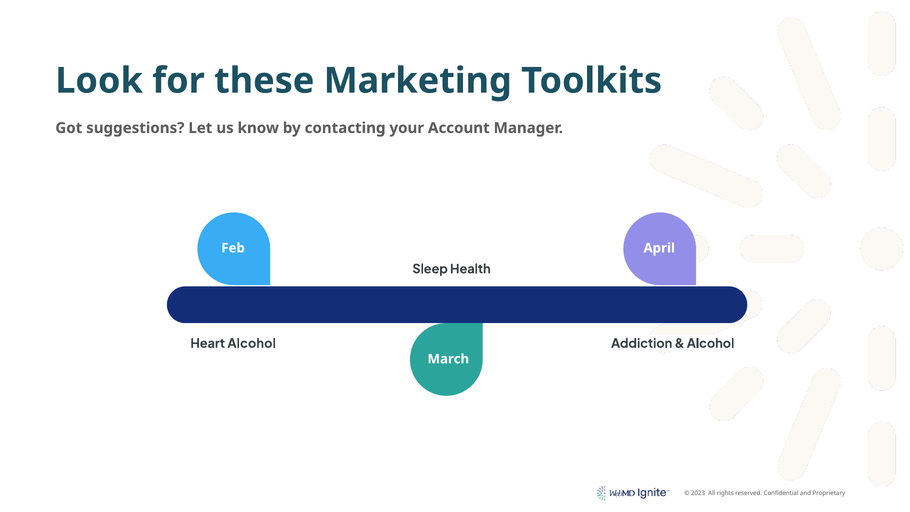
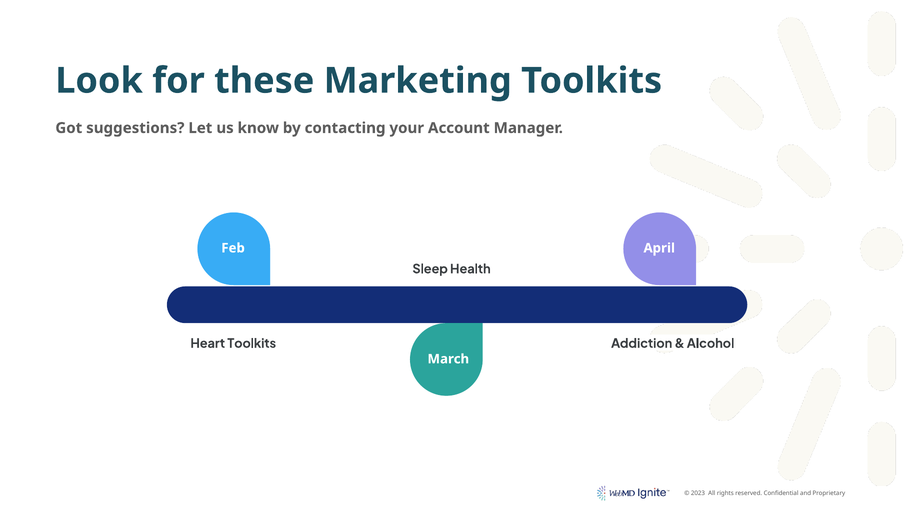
Heart Alcohol: Alcohol -> Toolkits (252, 343)
